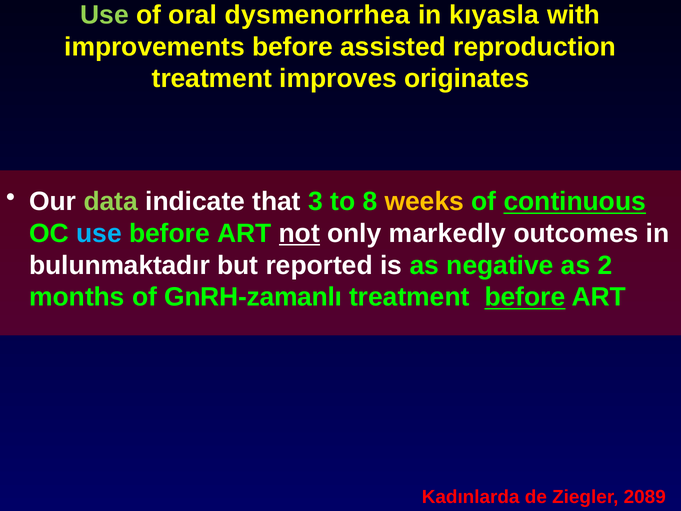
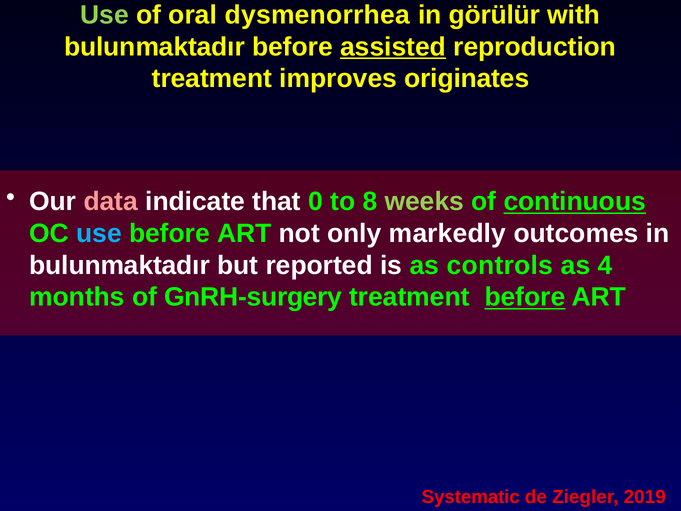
kıyasla: kıyasla -> görülür (494, 15)
improvements: improvements -> bulunmaktadır (155, 47)
assisted underline: none -> present (393, 47)
data colour: light green -> pink (111, 202)
3: 3 -> 0 (316, 202)
weeks colour: yellow -> light green (424, 202)
not underline: present -> none (299, 233)
negative: negative -> controls (500, 265)
2: 2 -> 4 (605, 265)
GnRH-zamanlı: GnRH-zamanlı -> GnRH-surgery (253, 297)
Kadınlarda: Kadınlarda -> Systematic (471, 497)
2089: 2089 -> 2019 (645, 497)
